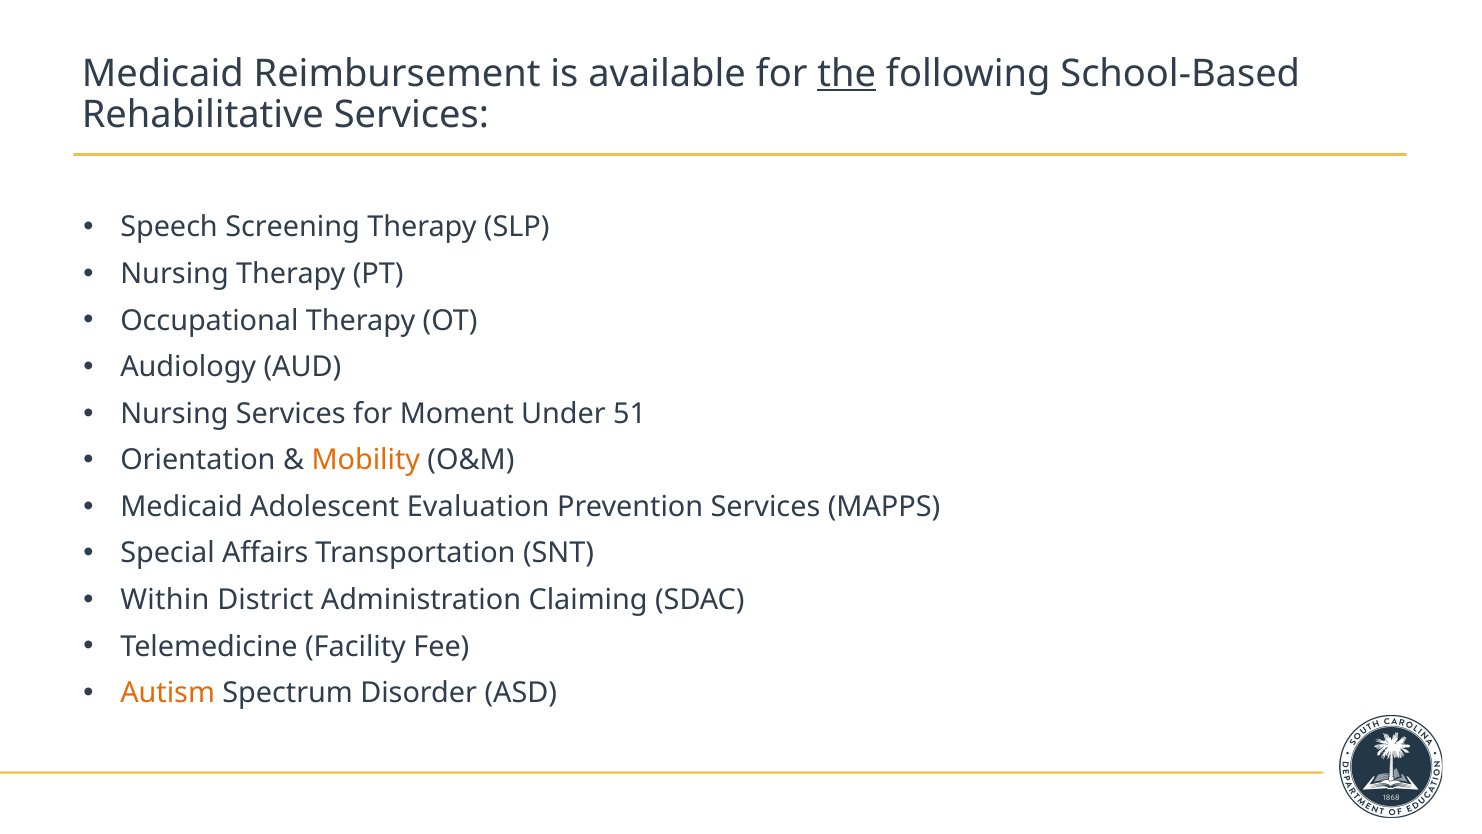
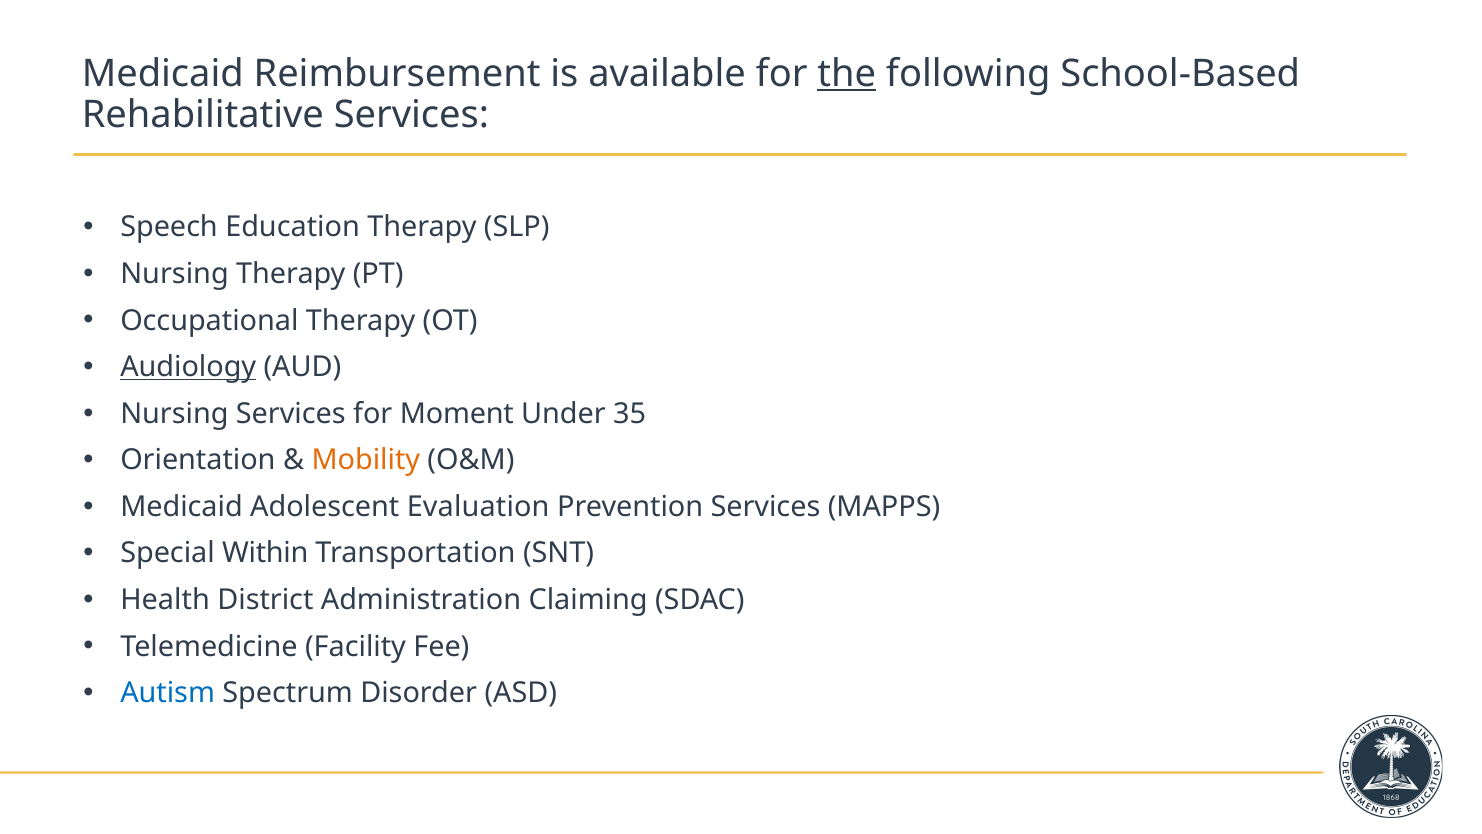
Screening: Screening -> Education (293, 227)
Audiology underline: none -> present (188, 367)
51: 51 -> 35 (630, 414)
Affairs: Affairs -> Within (265, 553)
Within: Within -> Health (165, 600)
Autism colour: orange -> blue (168, 693)
